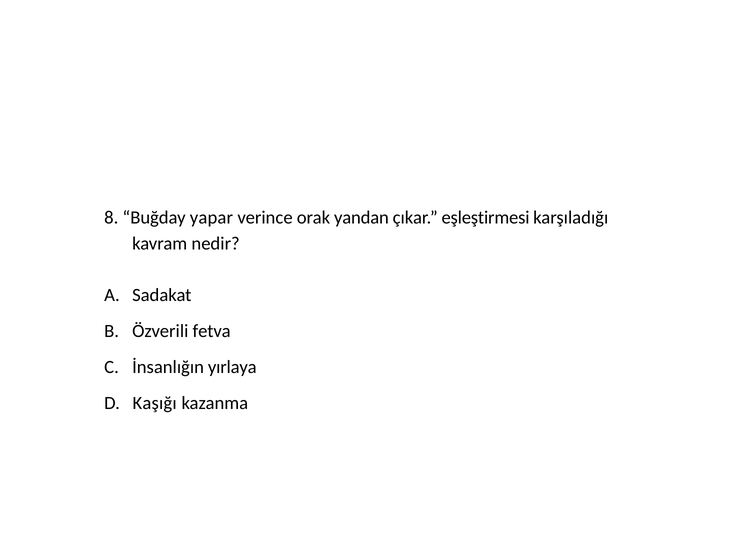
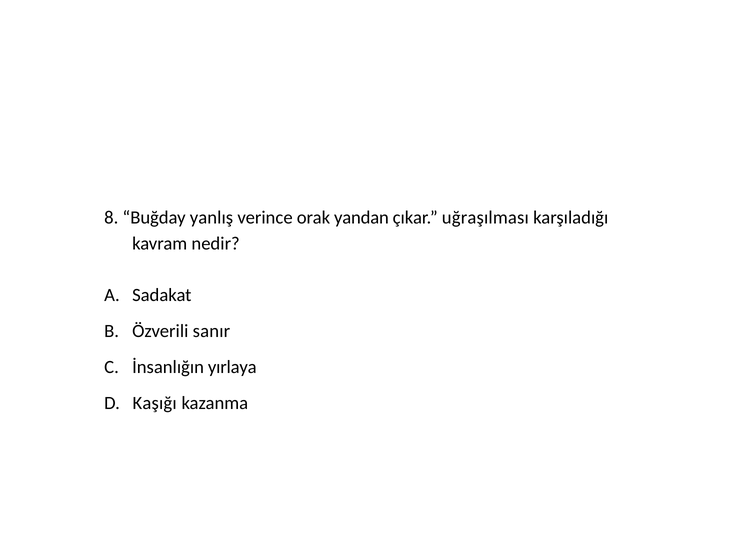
yapar: yapar -> yanlış (211, 217)
eşleştirmesi: eşleştirmesi -> uğraşılması (485, 217)
fetva: fetva -> sanır (211, 331)
